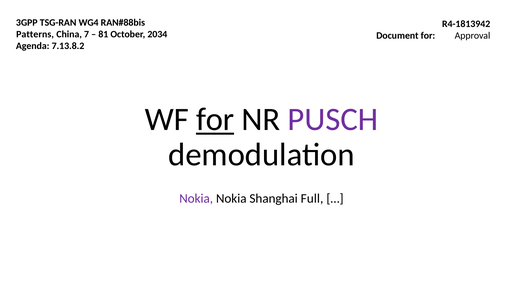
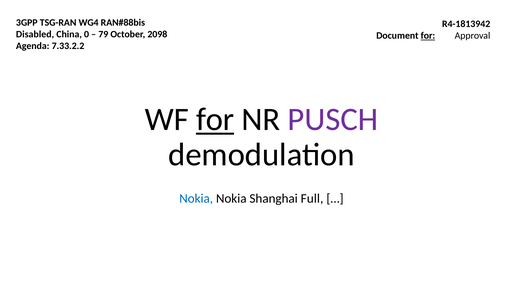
Patterns: Patterns -> Disabled (35, 34)
7: 7 -> 0 (87, 34)
81: 81 -> 79 (103, 34)
2034: 2034 -> 2098 (157, 34)
for underline: none -> present (428, 36)
7.13.8.2: 7.13.8.2 -> 7.33.2.2 (68, 46)
Nokia colour: purple -> blue (196, 199)
